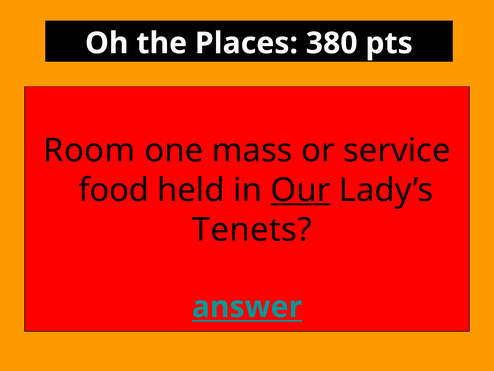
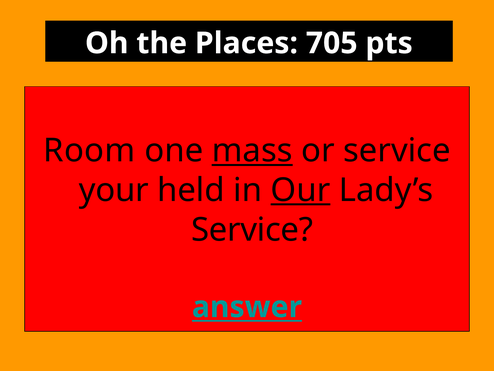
380: 380 -> 705 (332, 43)
mass underline: none -> present (252, 151)
food: food -> your (114, 190)
Tenets: Tenets -> Service (252, 230)
